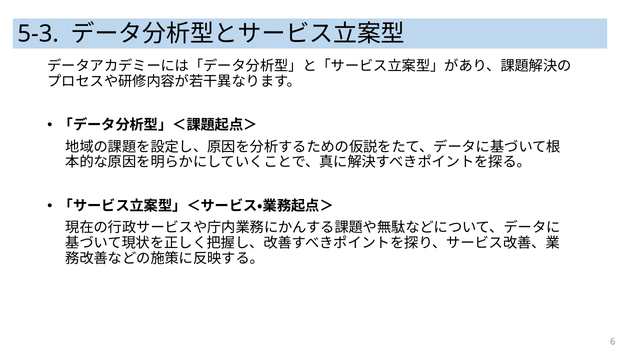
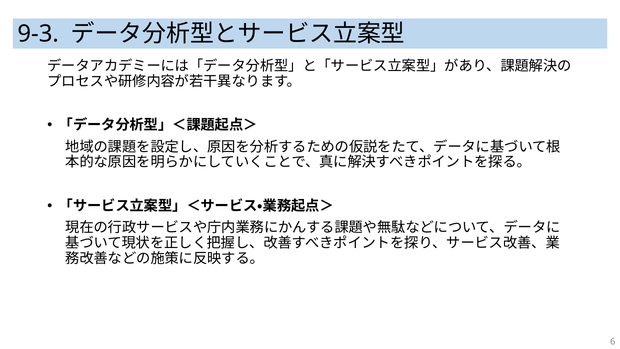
5-3: 5-3 -> 9-3 (38, 34)
